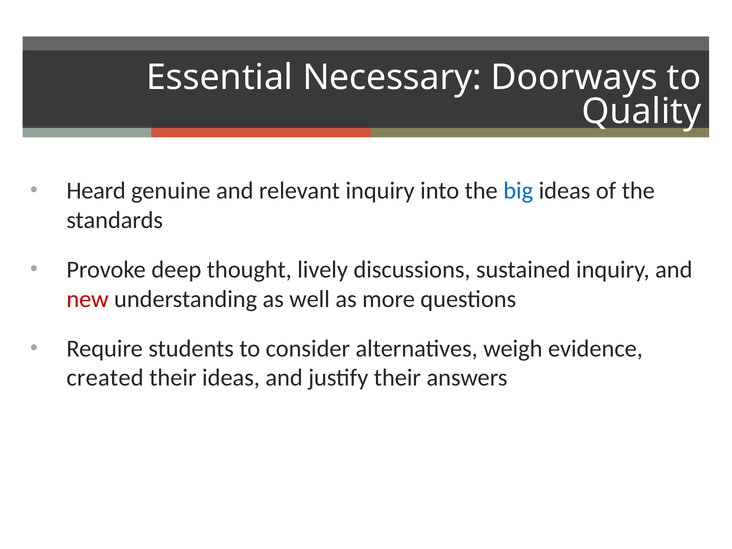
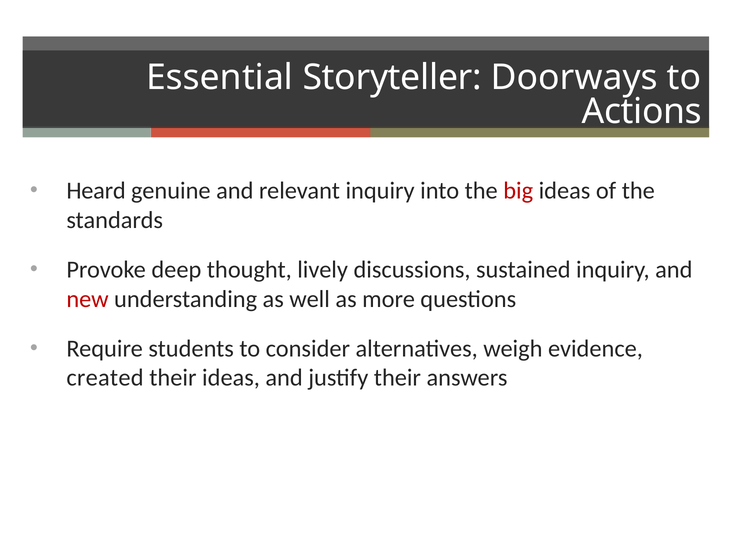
Necessary: Necessary -> Storyteller (392, 77)
Quality: Quality -> Actions (642, 112)
big colour: blue -> red (518, 191)
